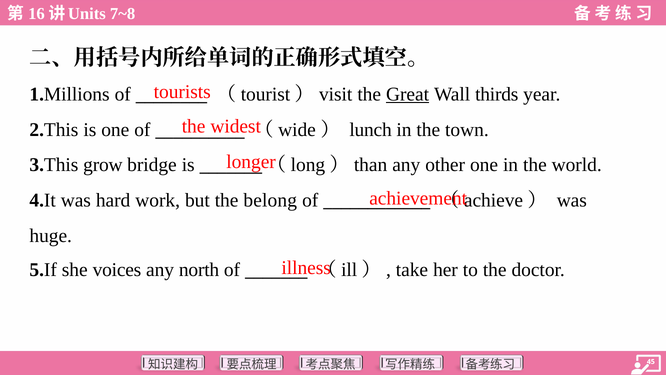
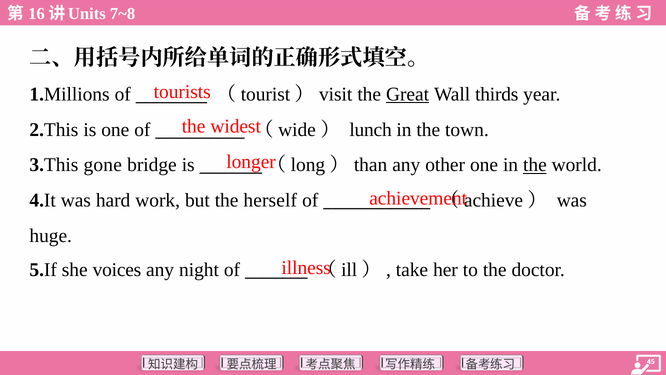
grow: grow -> gone (103, 165)
the underline: none -> present (535, 165)
belong: belong -> herself (270, 200)
north: north -> night (199, 270)
